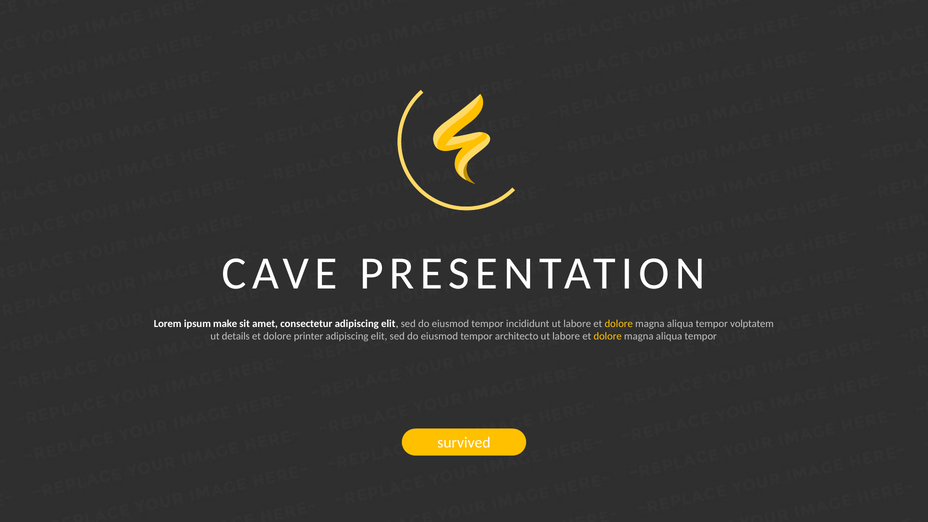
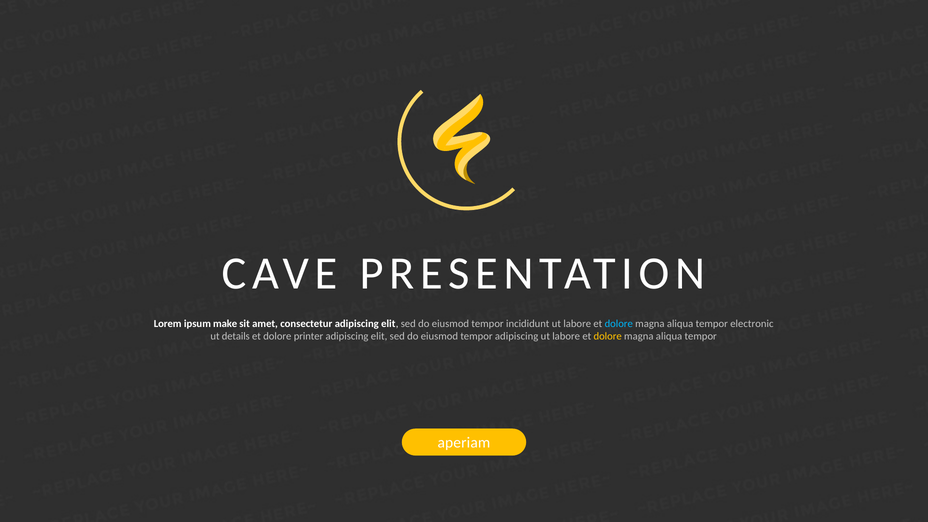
dolore colour: yellow -> light blue (619, 324)
volptatem: volptatem -> electronic (752, 324)
tempor architecto: architecto -> adipiscing (517, 336)
survived: survived -> aperiam (464, 442)
